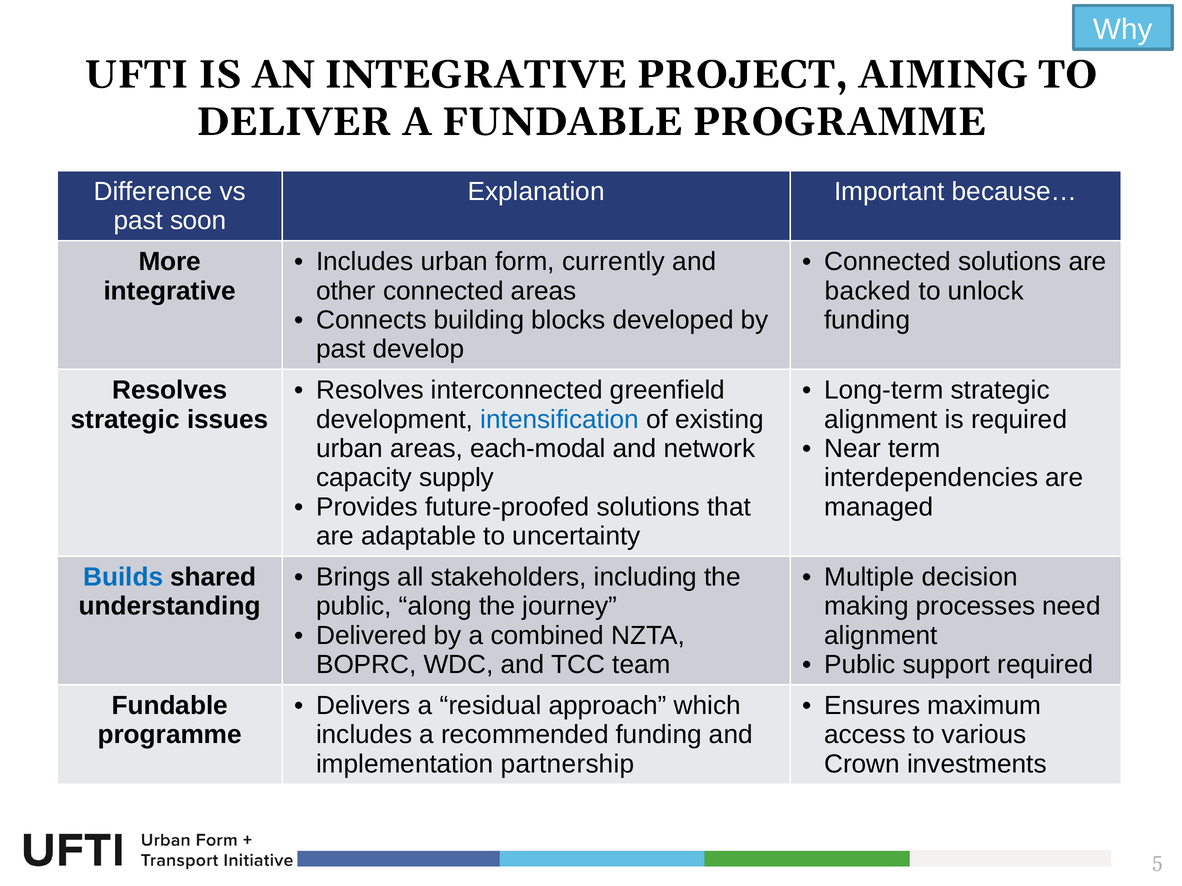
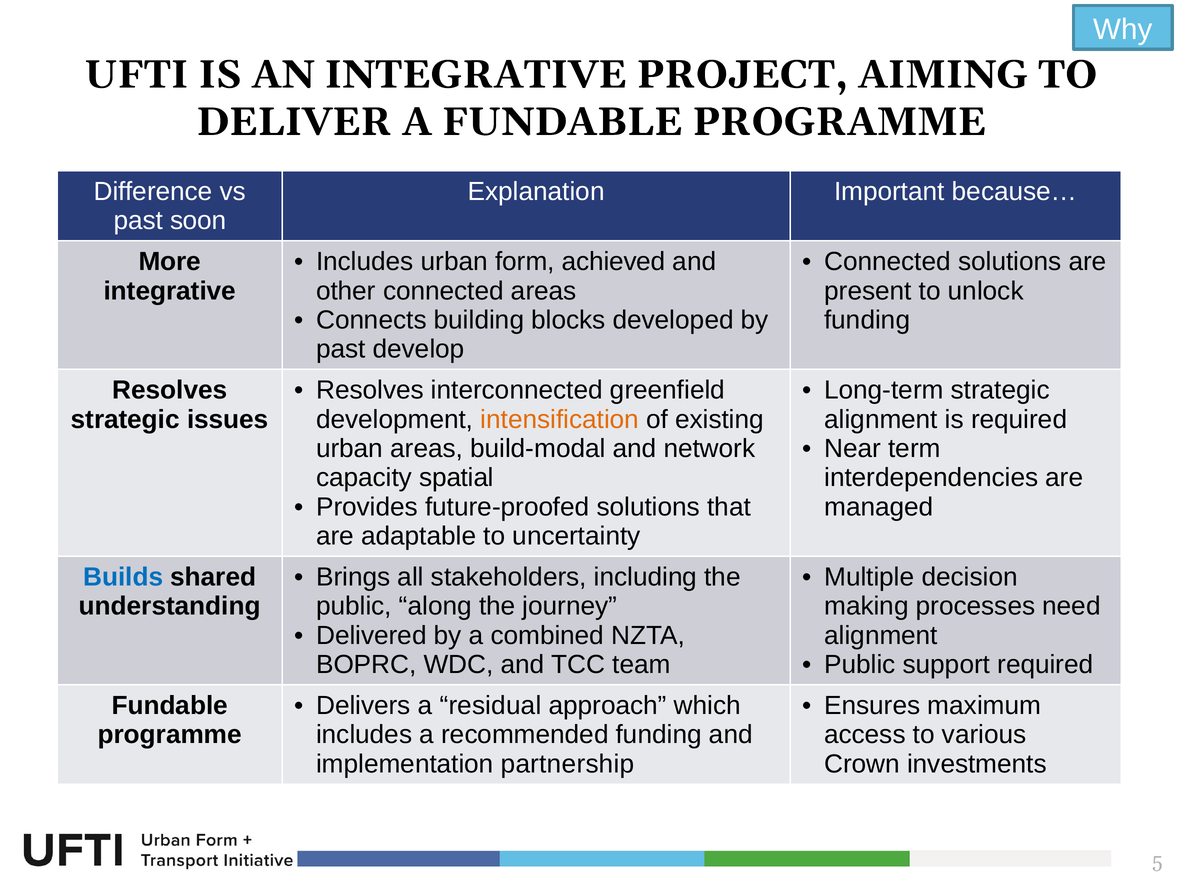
currently: currently -> achieved (614, 262)
backed: backed -> present (868, 291)
intensification colour: blue -> orange (560, 420)
each-modal: each-modal -> build-modal (538, 449)
supply: supply -> spatial (457, 478)
